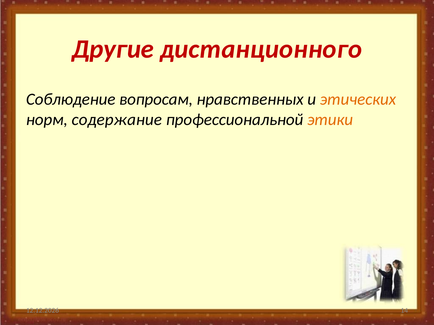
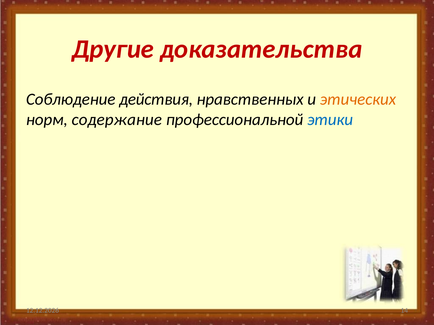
дистанционного: дистанционного -> доказательства (261, 49)
вопросам: вопросам -> действия (156, 99)
этики colour: orange -> blue (330, 120)
